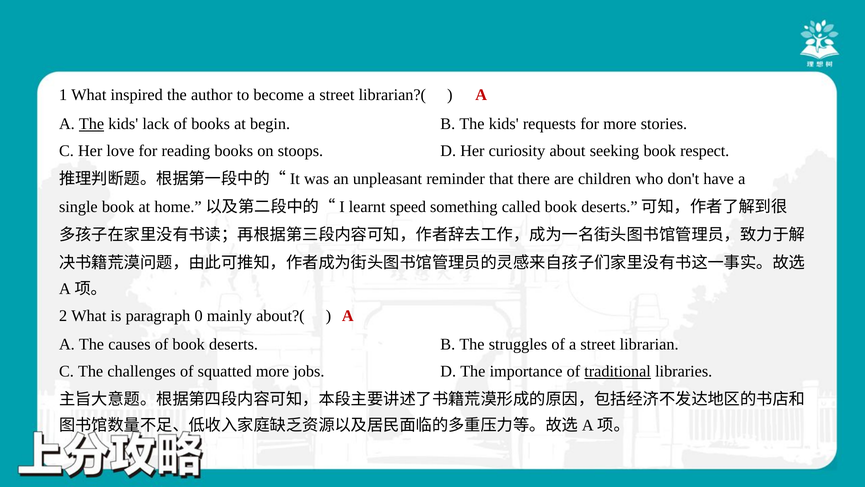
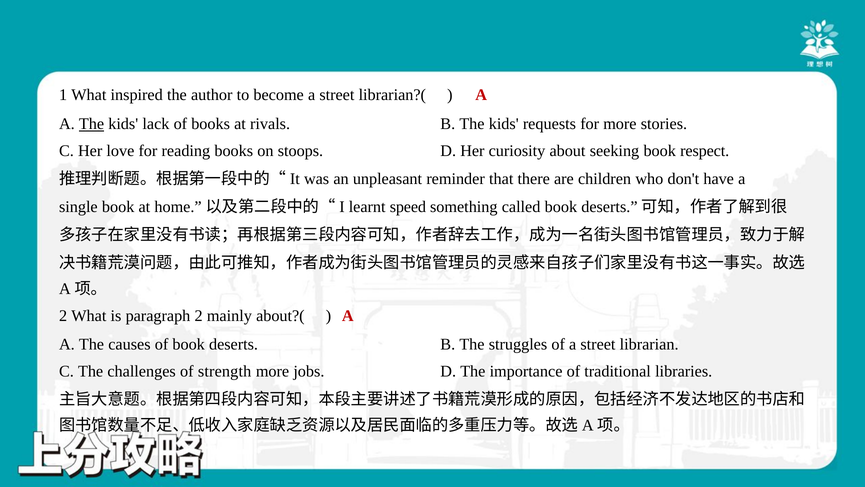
begin: begin -> rivals (270, 124)
paragraph 0: 0 -> 2 (199, 316)
squatted: squatted -> strength (225, 371)
traditional underline: present -> none (618, 371)
